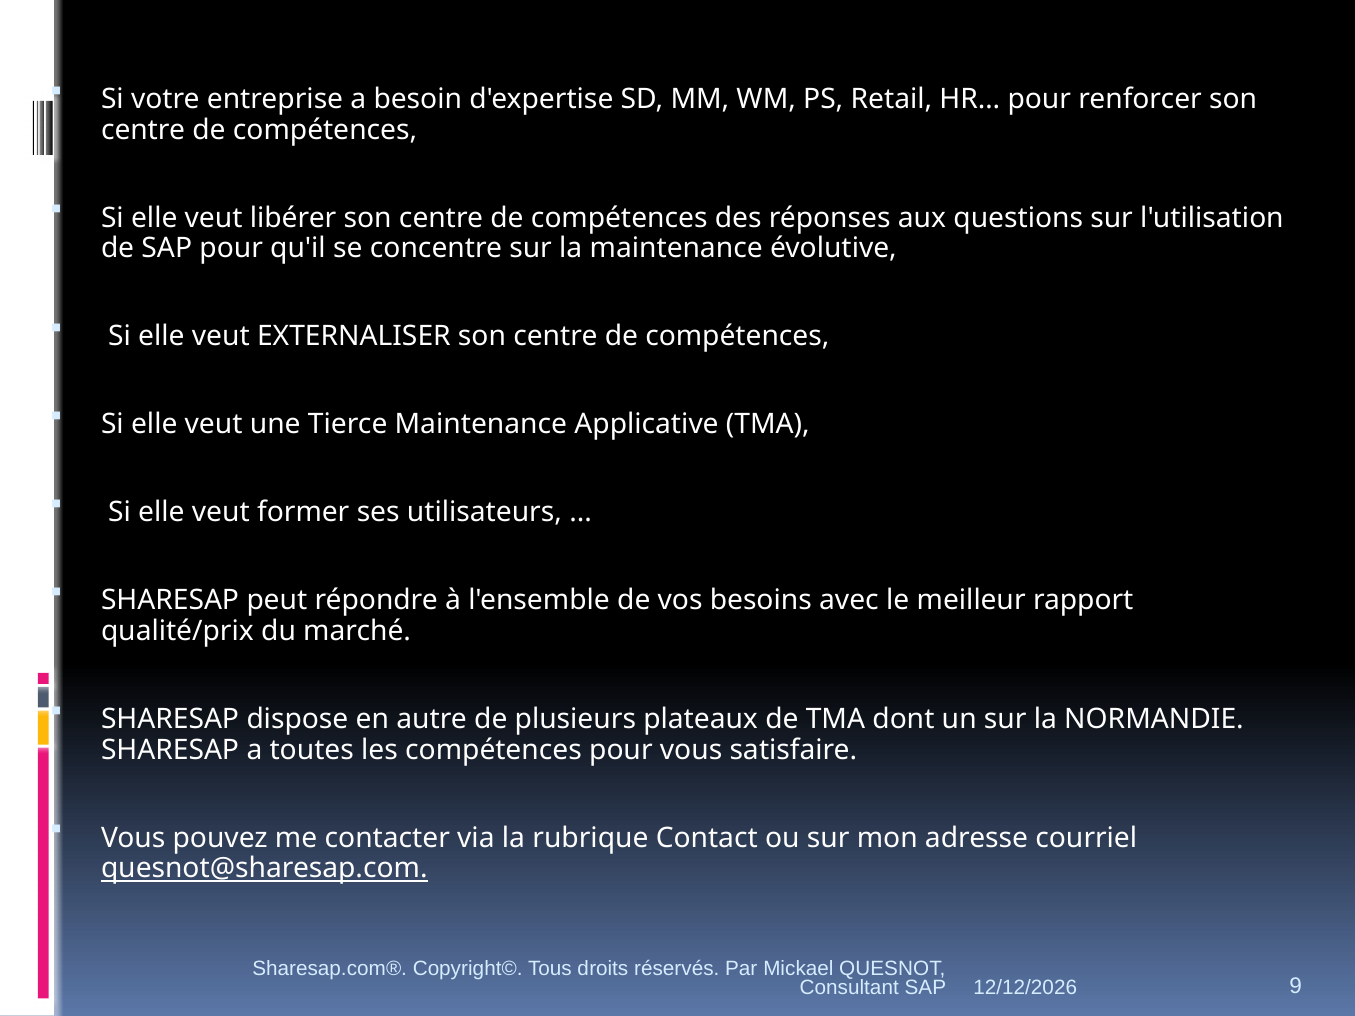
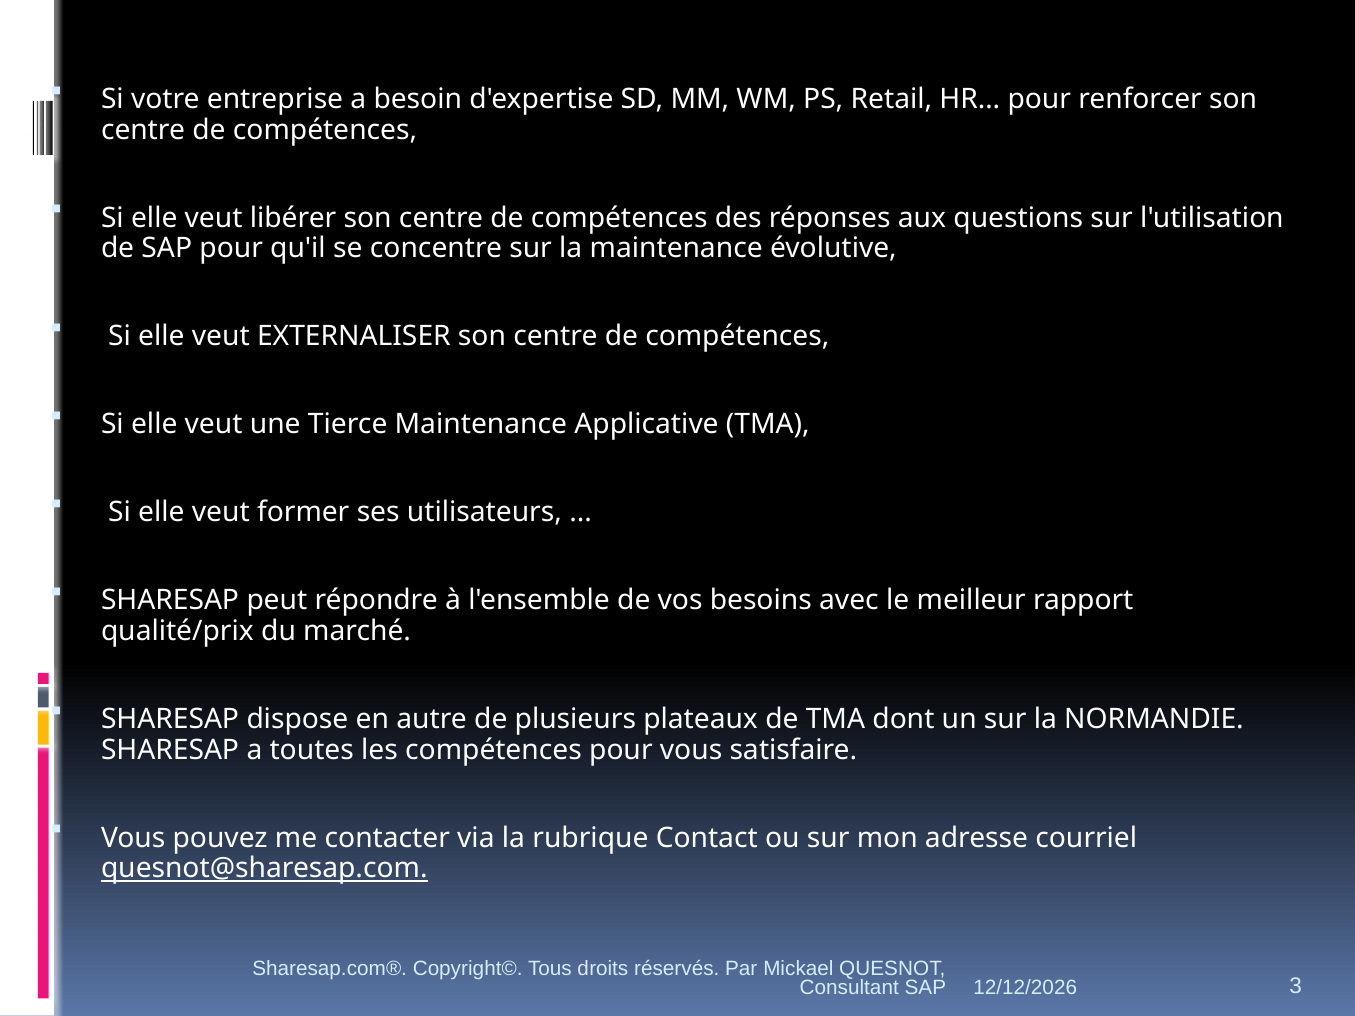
9: 9 -> 3 (1296, 987)
